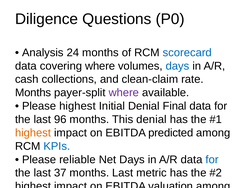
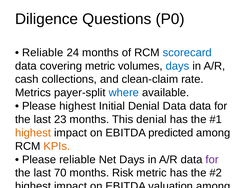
Analysis: Analysis -> Reliable (43, 53)
covering where: where -> metric (100, 66)
Months: Months -> Metrics (33, 93)
where colour: purple -> blue (124, 93)
Denial Final: Final -> Data (175, 106)
96: 96 -> 23 (60, 120)
KPIs colour: blue -> orange (57, 146)
for colour: blue -> purple (212, 160)
37: 37 -> 70 (60, 173)
months Last: Last -> Risk (123, 173)
